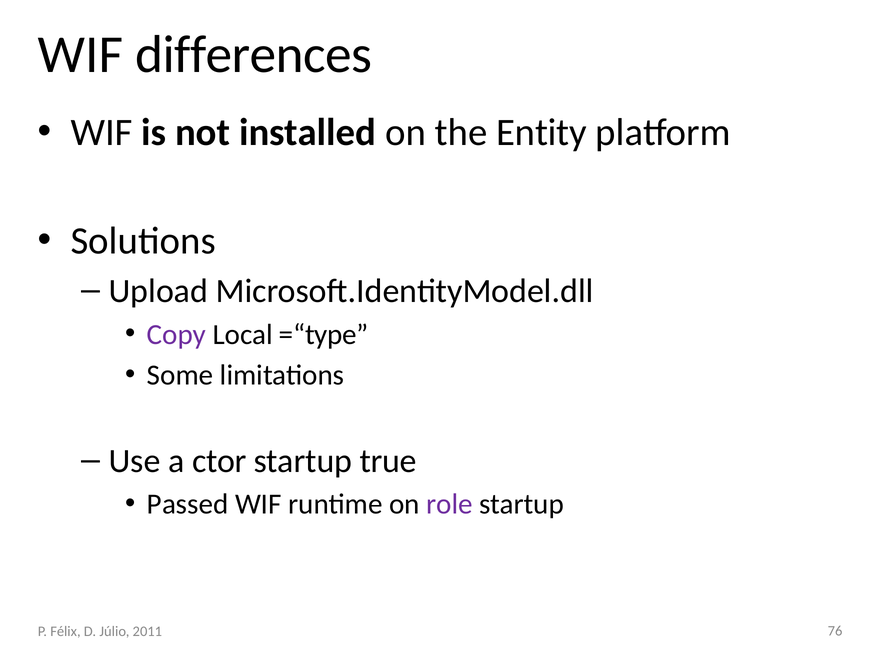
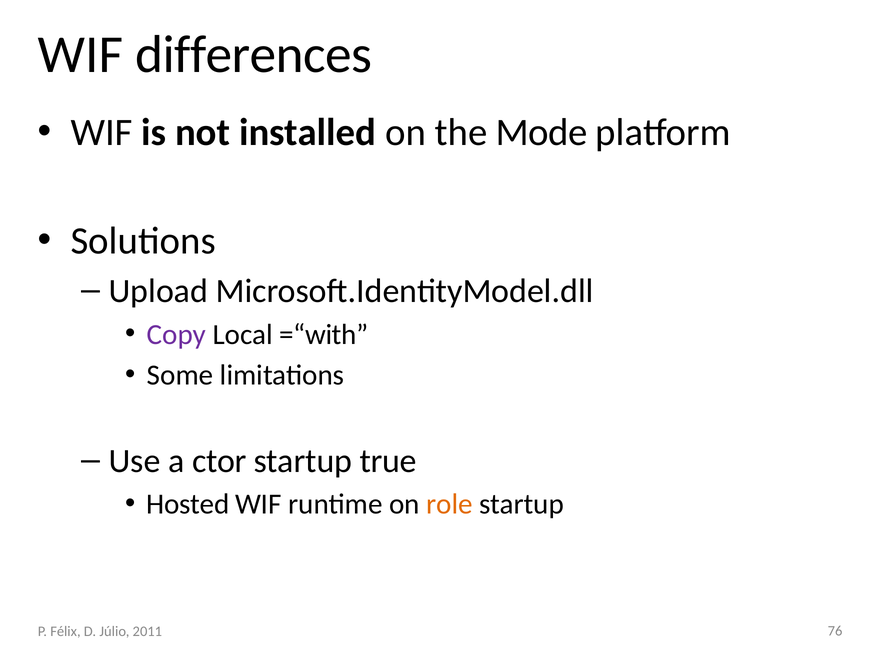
Entity: Entity -> Mode (542, 132)
=“type: =“type -> =“with (324, 334)
Passed: Passed -> Hosted (188, 504)
role colour: purple -> orange (450, 504)
